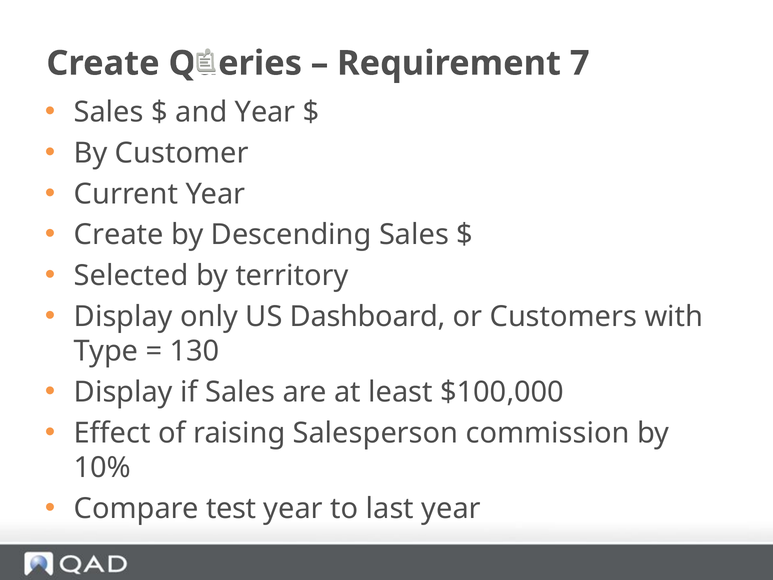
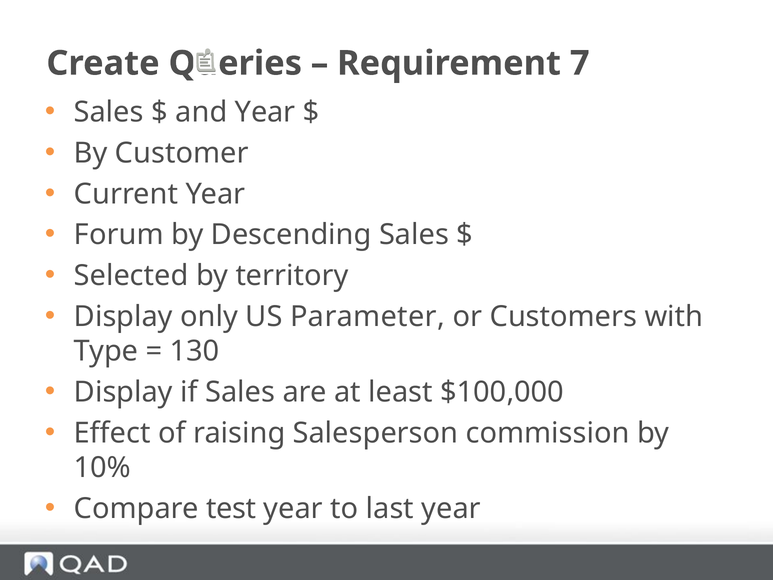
Create: Create -> Forum (119, 235)
Dashboard: Dashboard -> Parameter (367, 316)
